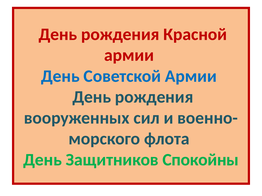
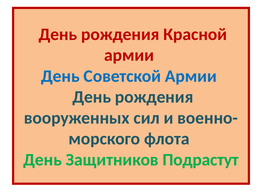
Спокойны: Спокойны -> Подрастут (201, 160)
